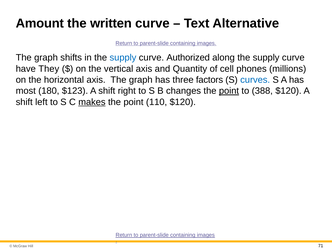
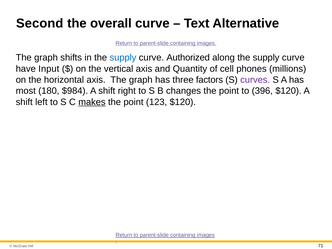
Amount: Amount -> Second (40, 23)
written: written -> overall (111, 23)
They: They -> Input (49, 69)
curves colour: blue -> purple (255, 80)
$123: $123 -> $984 (75, 91)
point underline: present -> none (229, 91)
388: 388 -> 396 (262, 91)
110: 110 -> 123 (157, 102)
